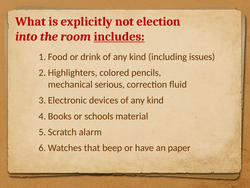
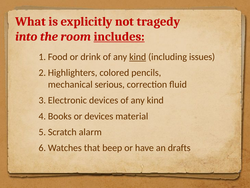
election: election -> tragedy (158, 21)
kind underline: none -> present (138, 57)
or schools: schools -> devices (99, 116)
paper: paper -> drafts (179, 148)
